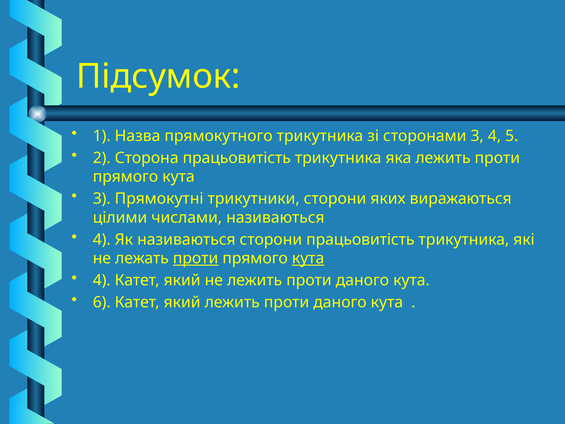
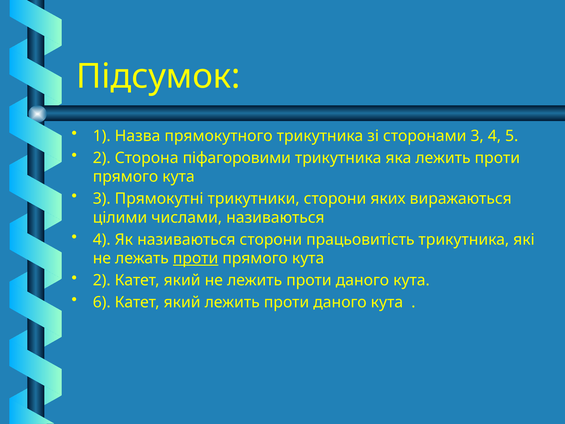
Сторона працьовитість: працьовитість -> піфагоровими (237, 158)
кута underline: present -> none (308, 258)
4: 4 -> 2 (102, 280)
